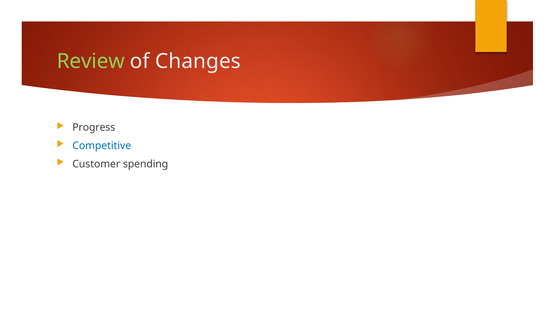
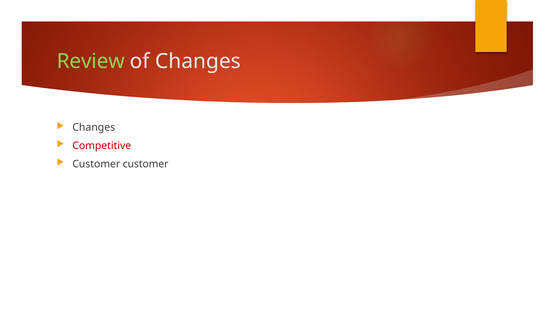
Progress: Progress -> Changes (94, 128)
Competitive colour: blue -> red (102, 146)
Customer spending: spending -> customer (146, 164)
